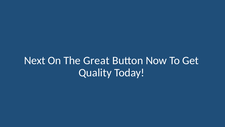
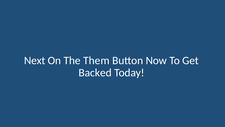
Great: Great -> Them (96, 60)
Quality: Quality -> Backed (95, 72)
